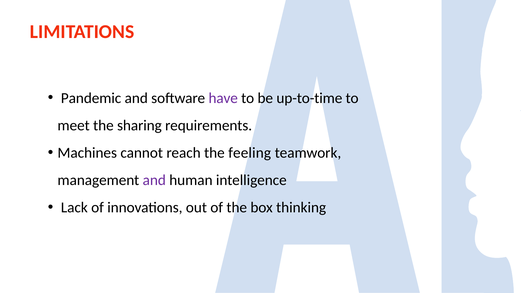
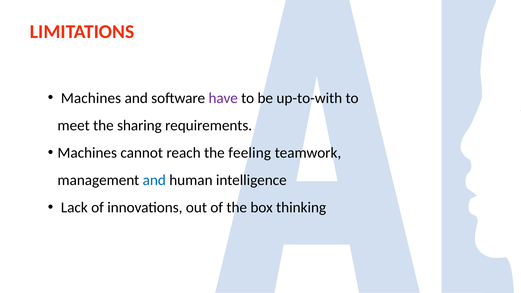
Pandemic: Pandemic -> Machines (91, 98)
up-to-time: up-to-time -> up-to-with (309, 98)
and colour: purple -> blue (154, 180)
